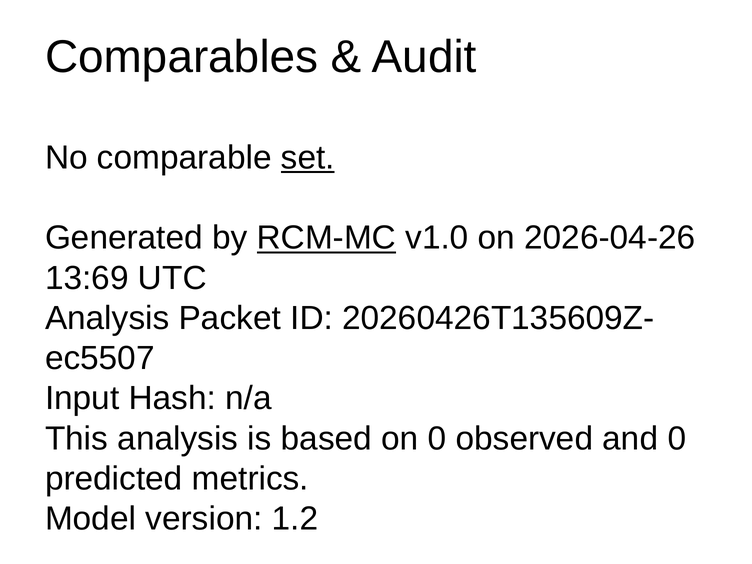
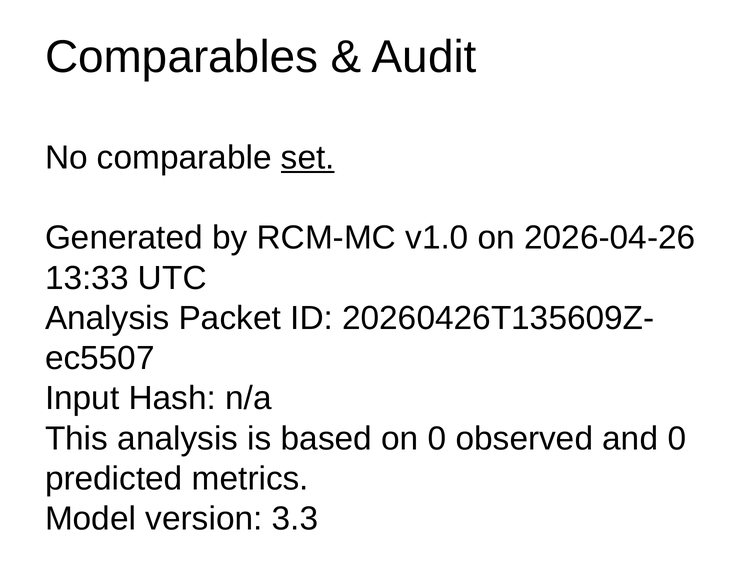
RCM-MC underline: present -> none (326, 238)
13:69: 13:69 -> 13:33 (87, 278)
1.2: 1.2 -> 3.3 (295, 519)
